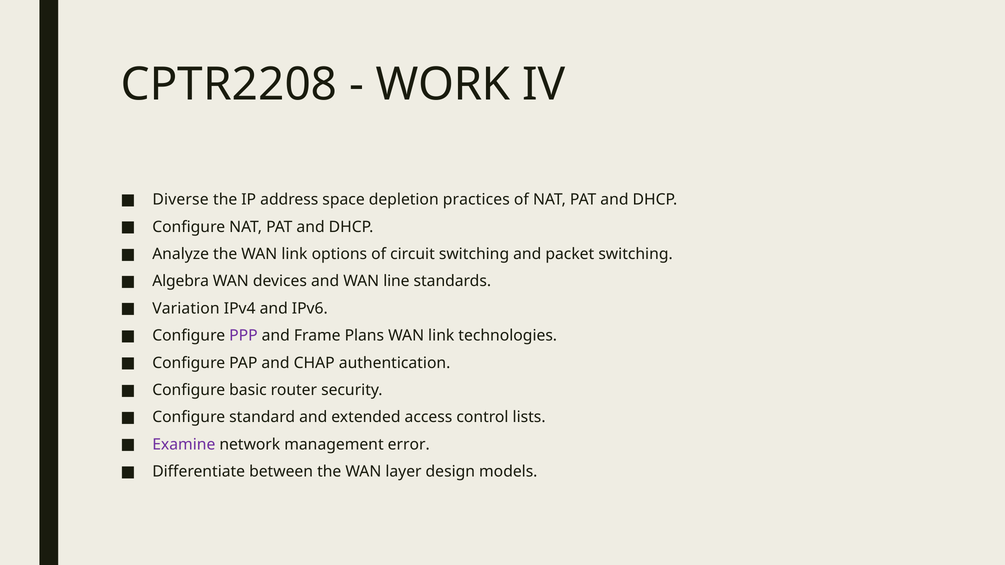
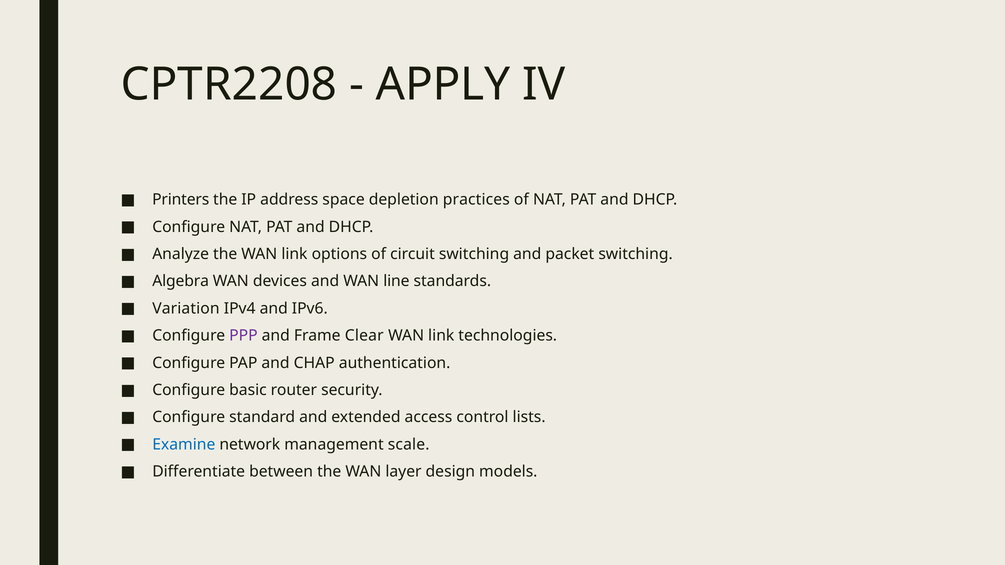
WORK: WORK -> APPLY (443, 84)
Diverse: Diverse -> Printers (181, 200)
Plans: Plans -> Clear (364, 336)
Examine colour: purple -> blue (184, 445)
error: error -> scale (409, 445)
